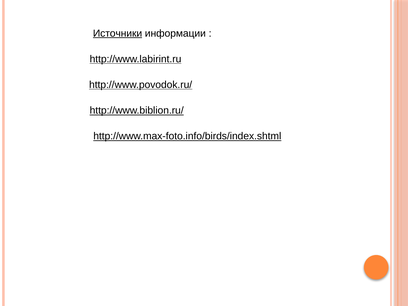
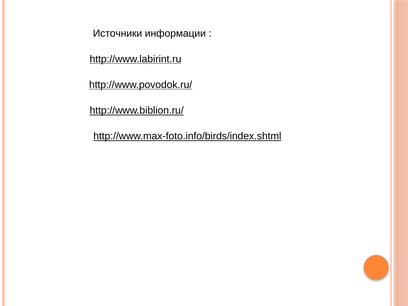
Источники underline: present -> none (118, 33)
